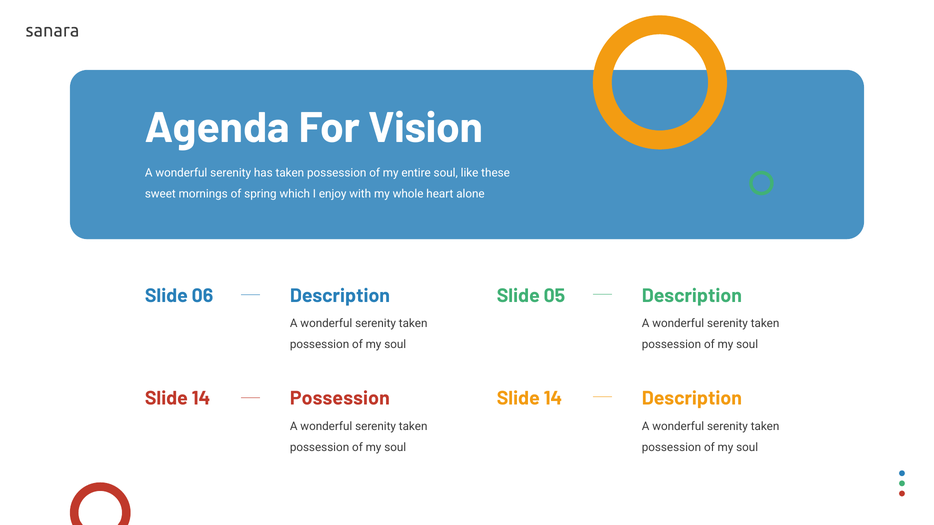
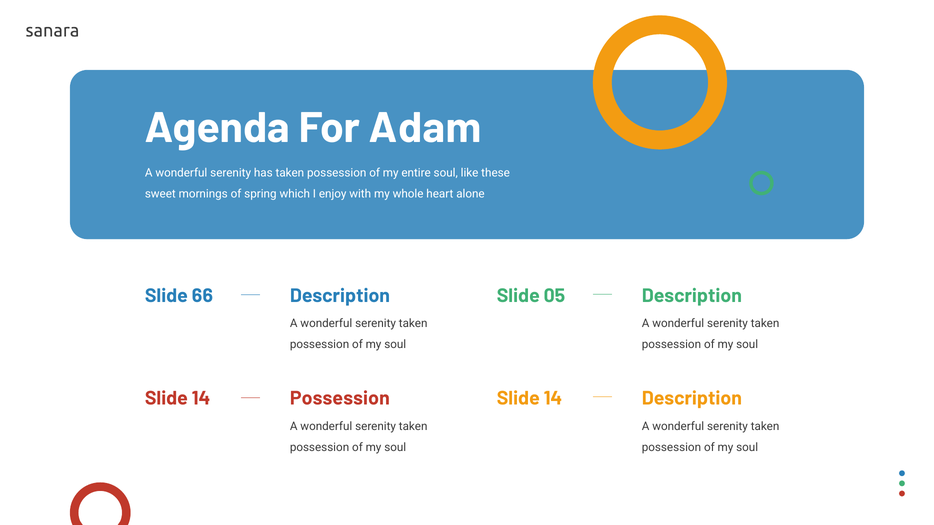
Vision: Vision -> Adam (425, 128)
06: 06 -> 66 (202, 296)
